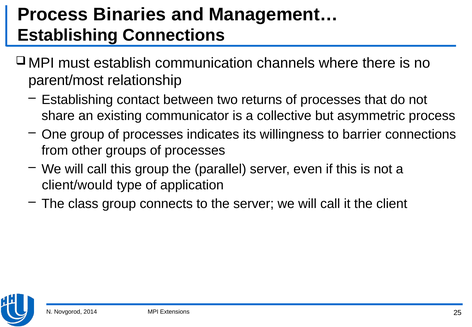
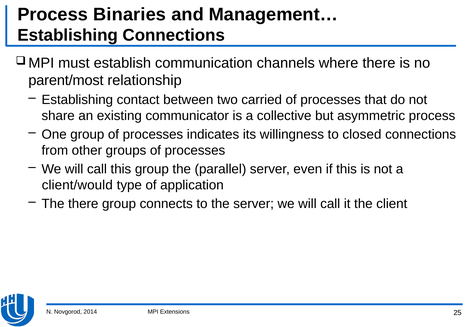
returns: returns -> carried (262, 100)
barrier: barrier -> closed (362, 134)
The class: class -> there (83, 203)
